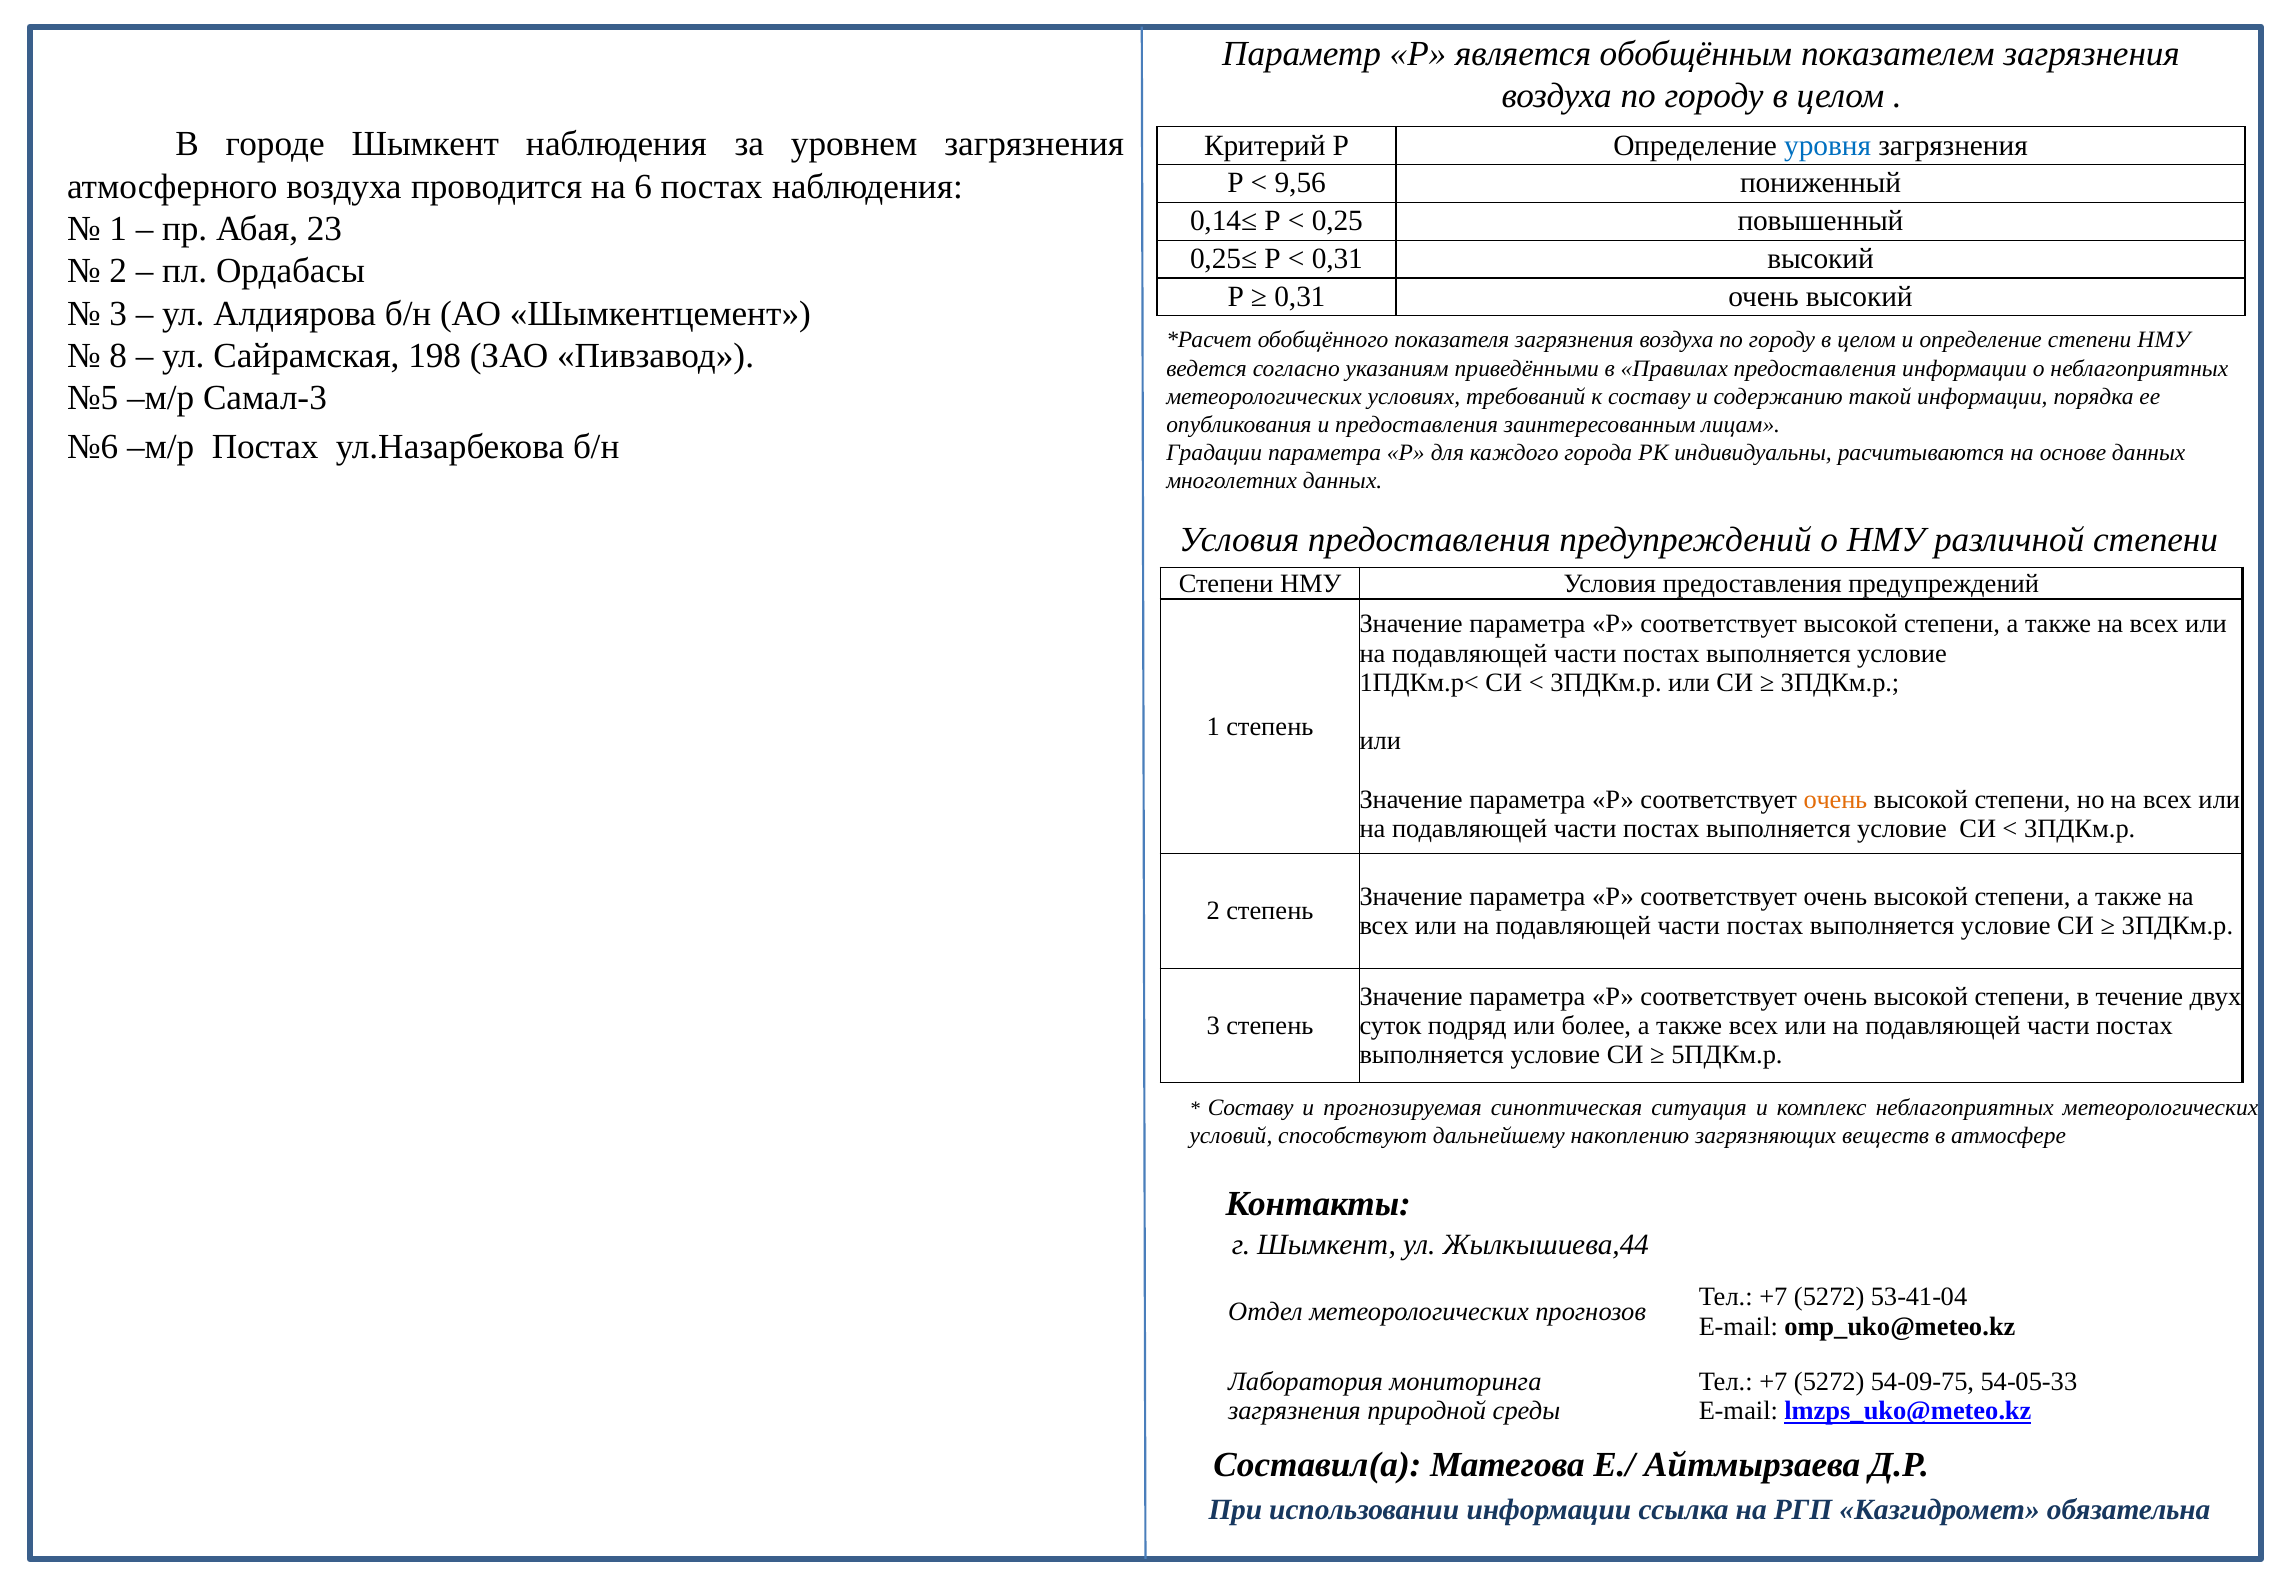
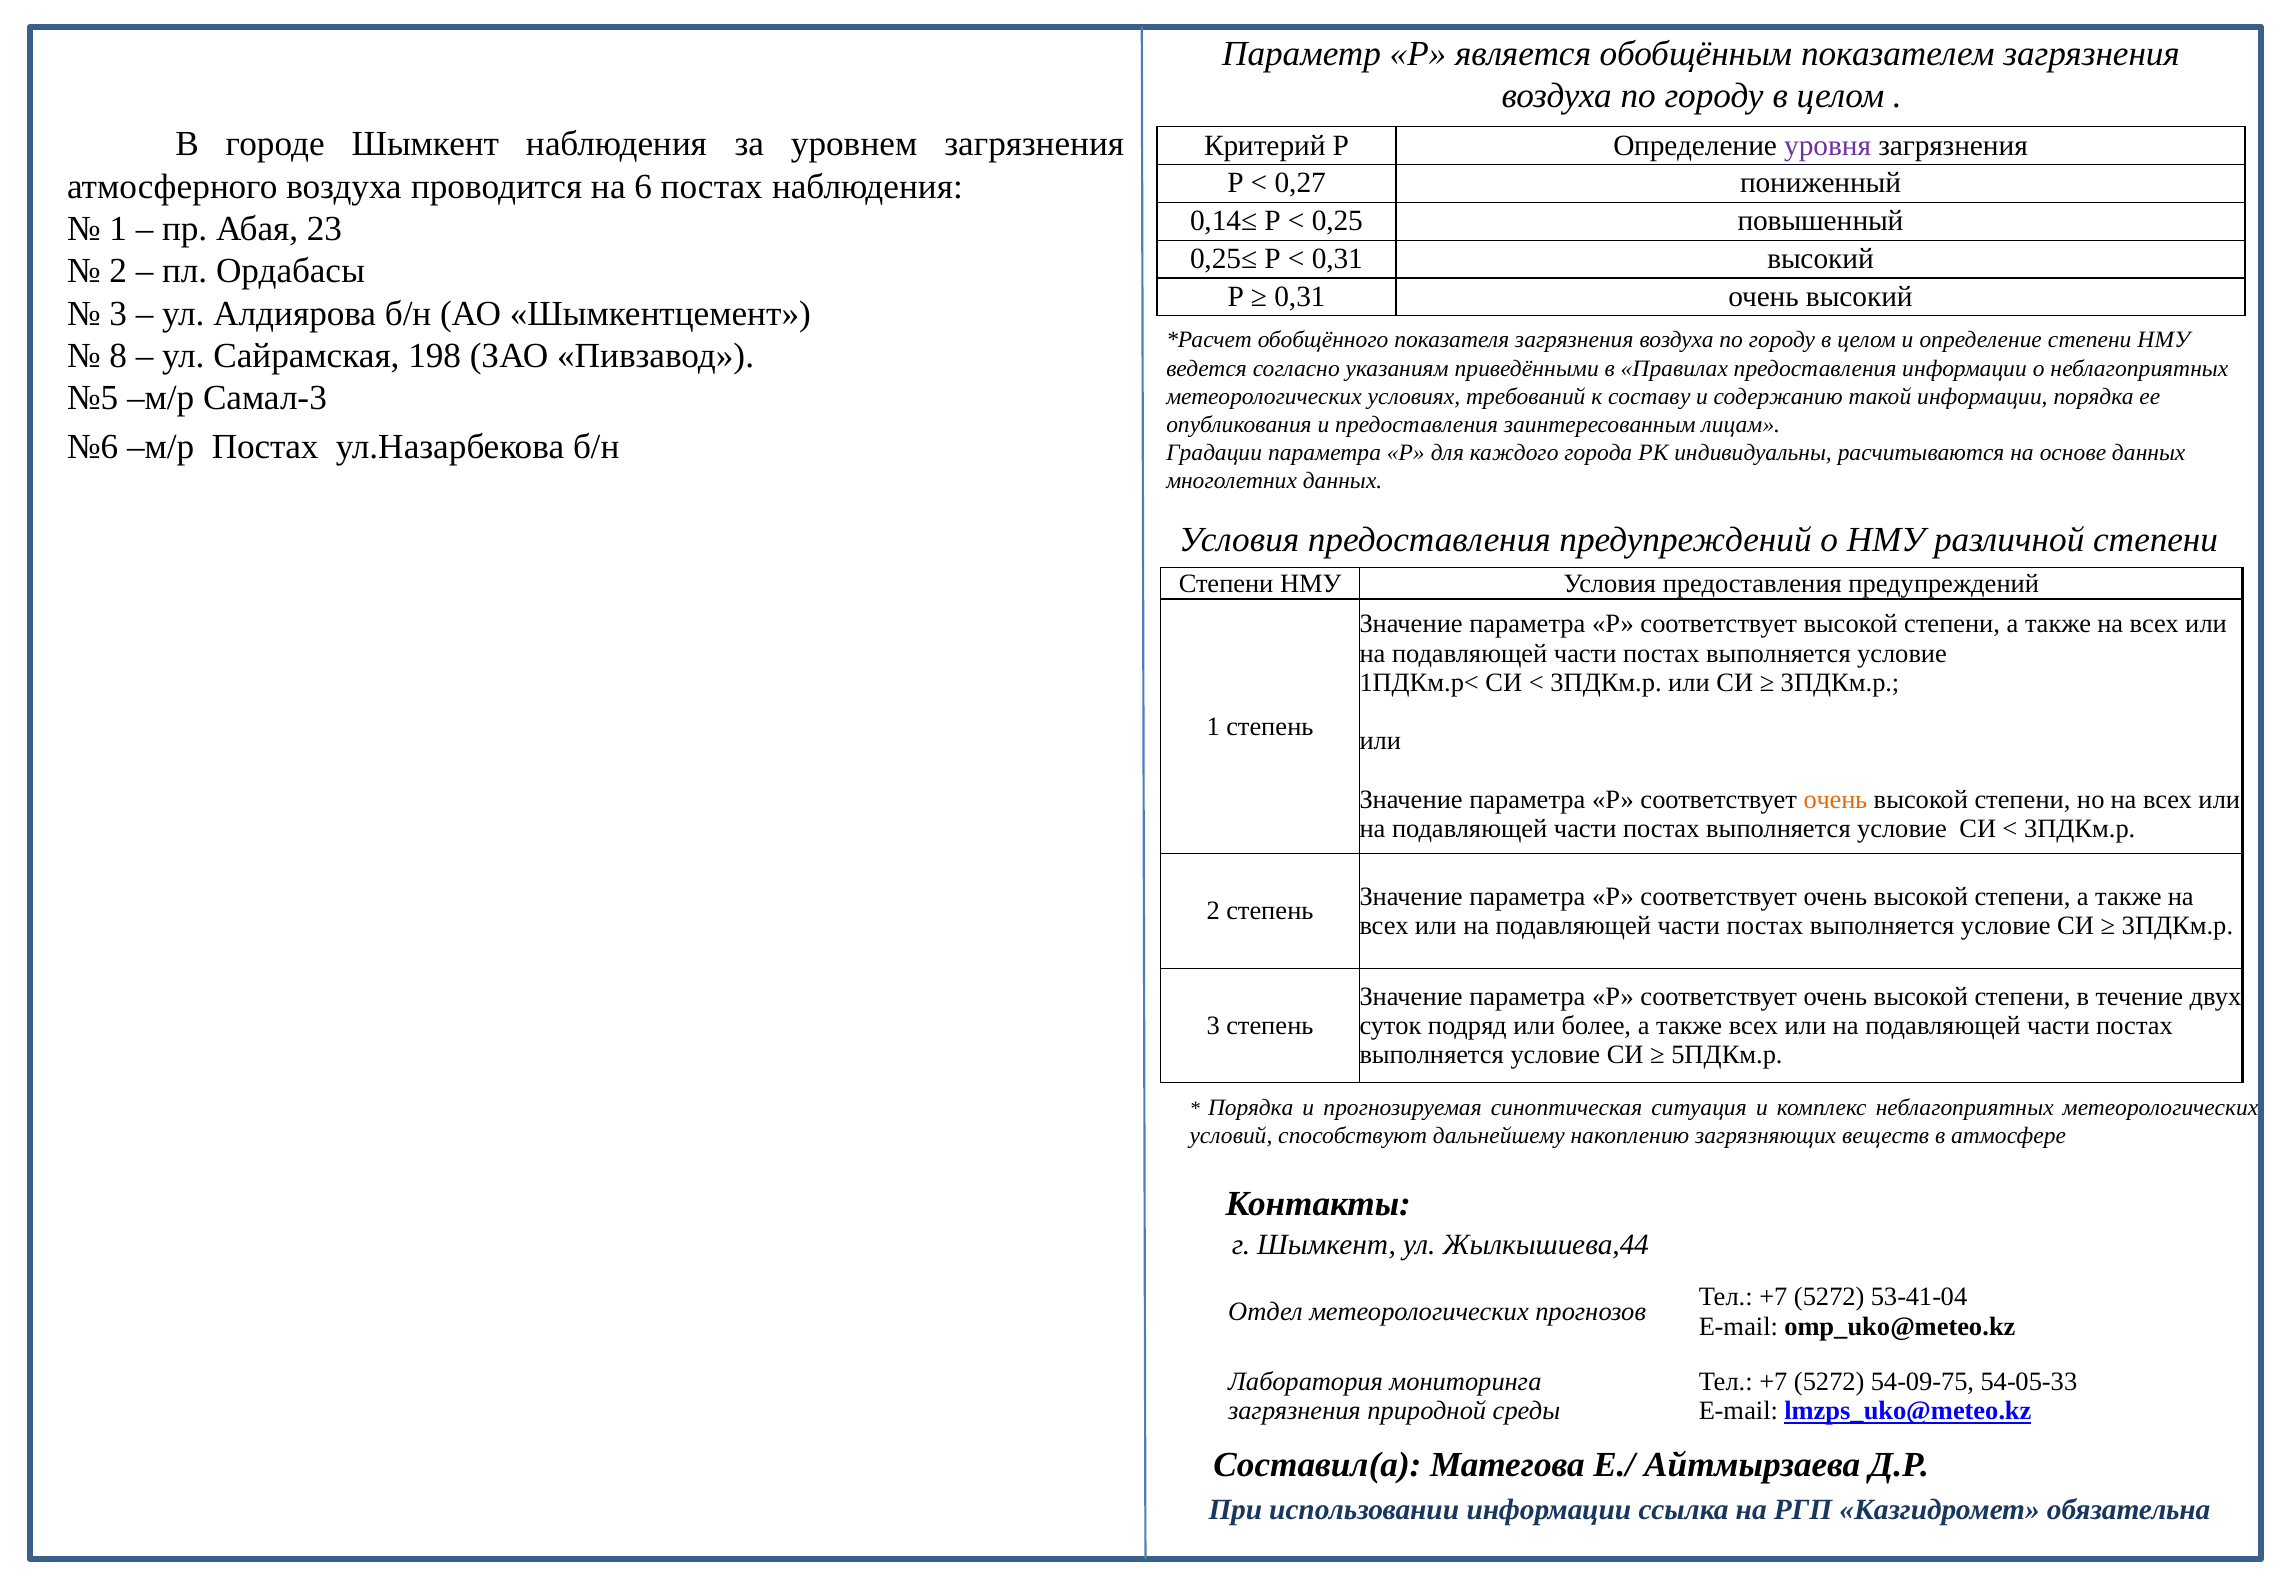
уровня colour: blue -> purple (1828, 145)
9,56: 9,56 -> 0,27 (1300, 183)
Составу: Составу -> Порядка (1251, 1108)
